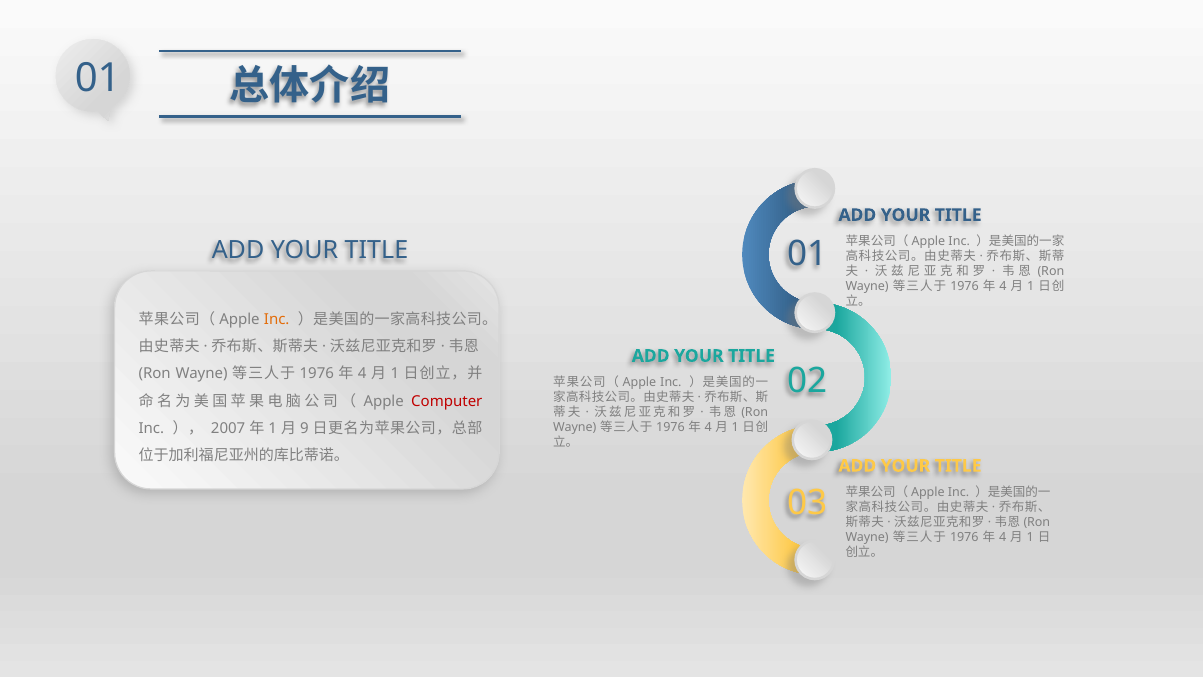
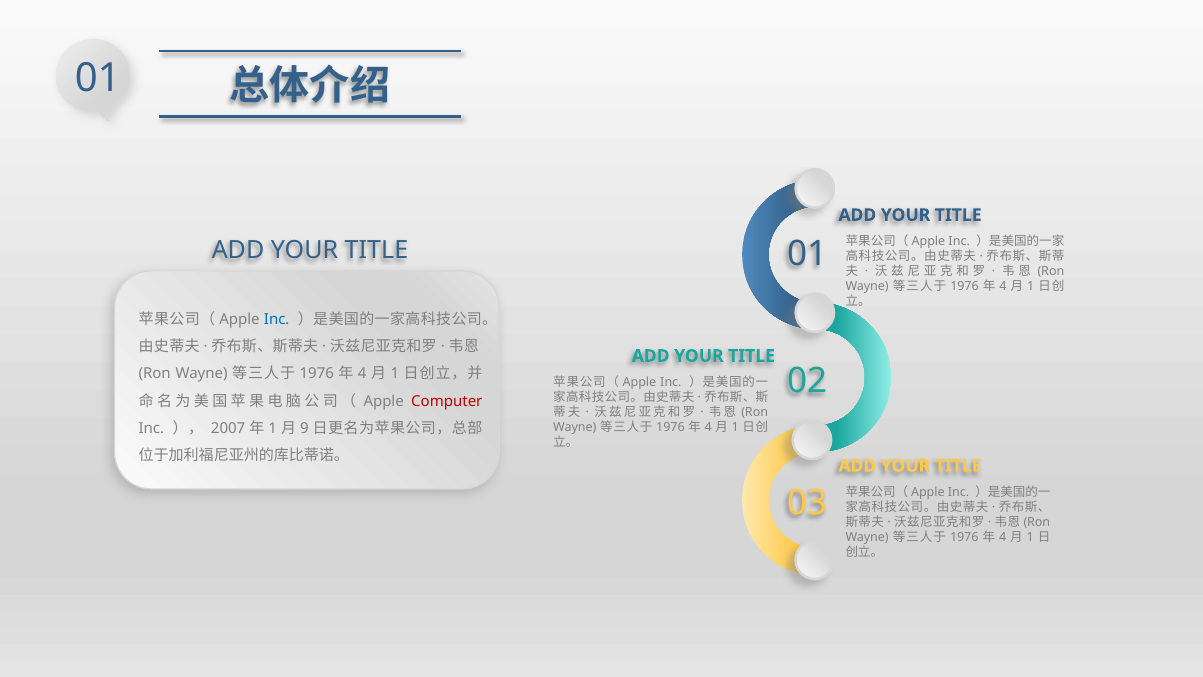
Inc colour: orange -> blue (277, 320)
